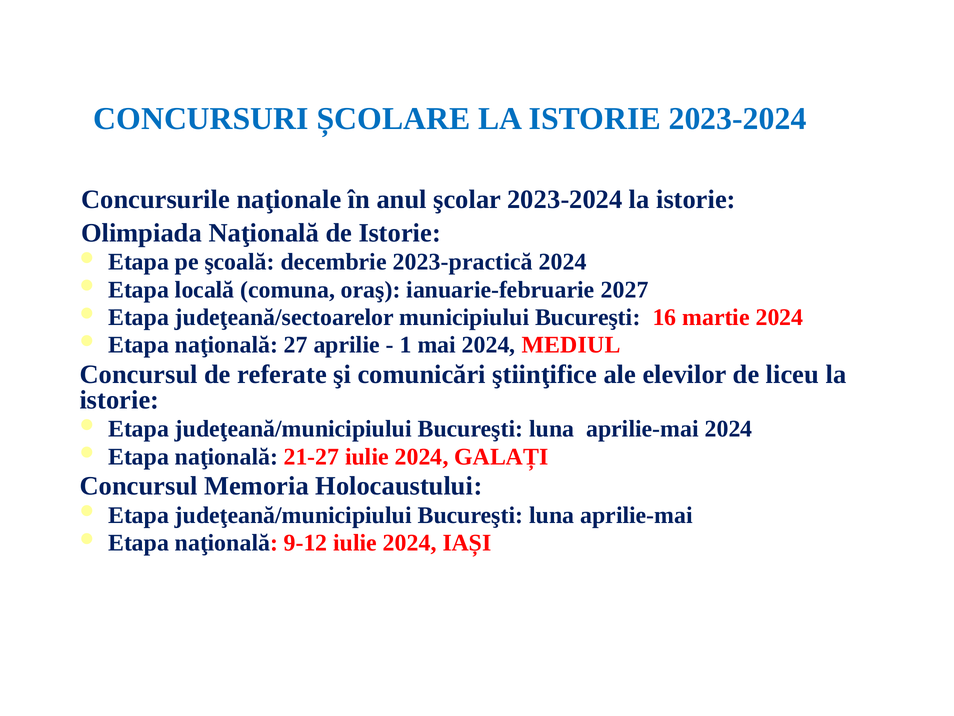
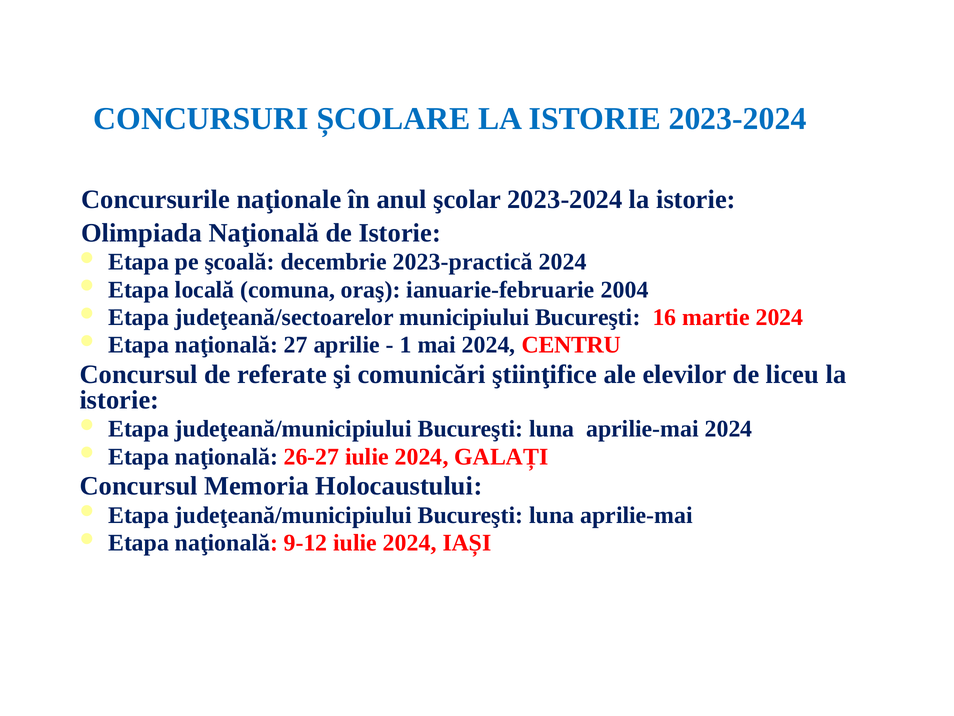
2027: 2027 -> 2004 (625, 289)
MEDIUL: MEDIUL -> CENTRU (571, 345)
21-27: 21-27 -> 26-27 (311, 456)
